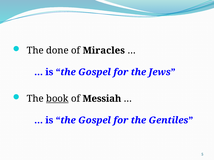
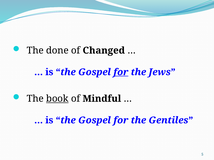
Miracles: Miracles -> Changed (104, 51)
for underline: none -> present (121, 72)
Messiah: Messiah -> Mindful (102, 99)
